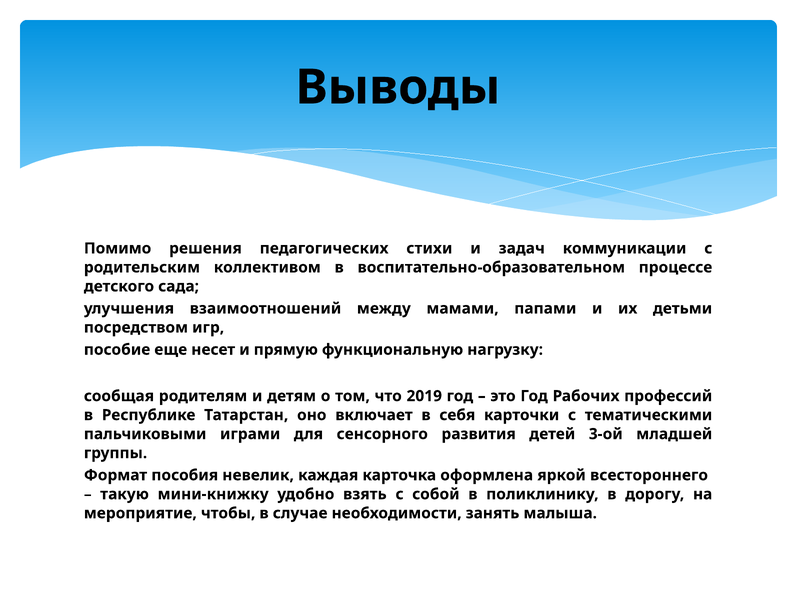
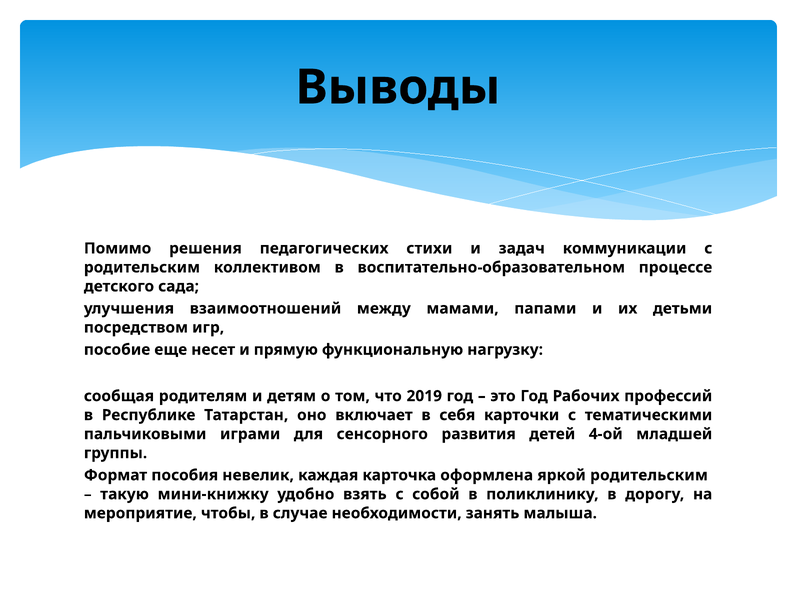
3-ой: 3-ой -> 4-ой (606, 434)
яркой всестороннего: всестороннего -> родительским (649, 475)
